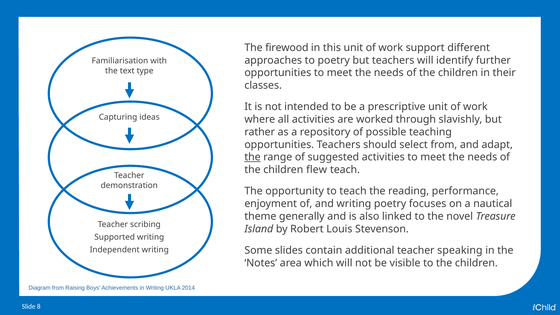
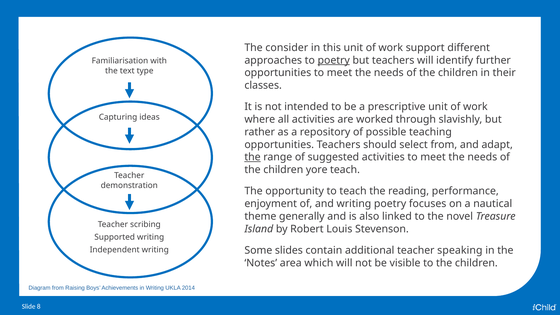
firewood: firewood -> consider (287, 48)
poetry underline: none -> present (334, 60)
flew: flew -> yore (317, 170)
